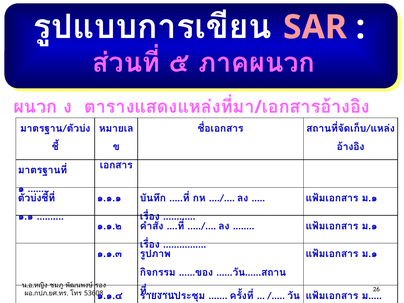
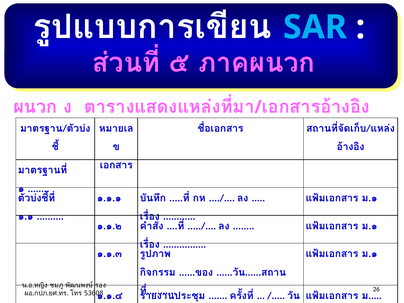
SAR colour: pink -> light blue (315, 27)
